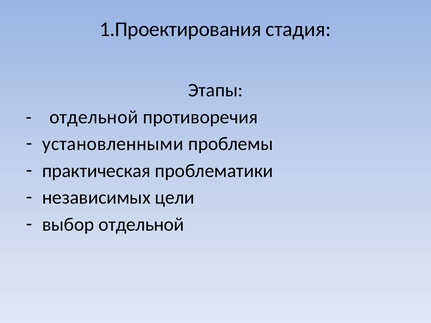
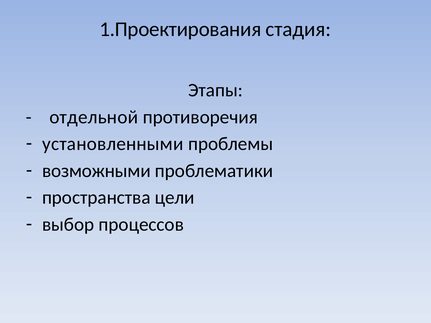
практическая: практическая -> возможными (96, 171)
независимых: независимых -> пространства (96, 198)
выбор отдельной: отдельной -> процессов (141, 225)
